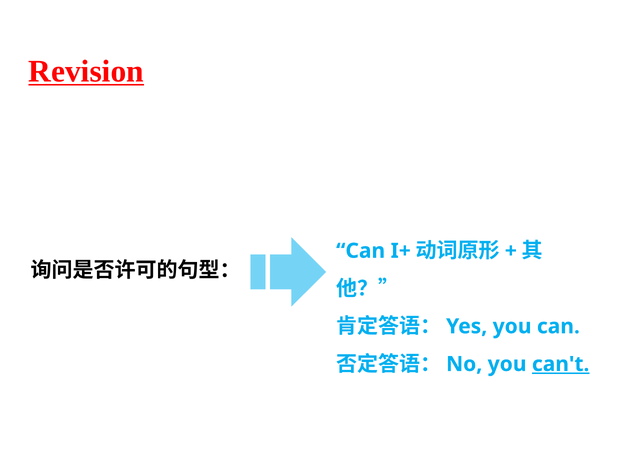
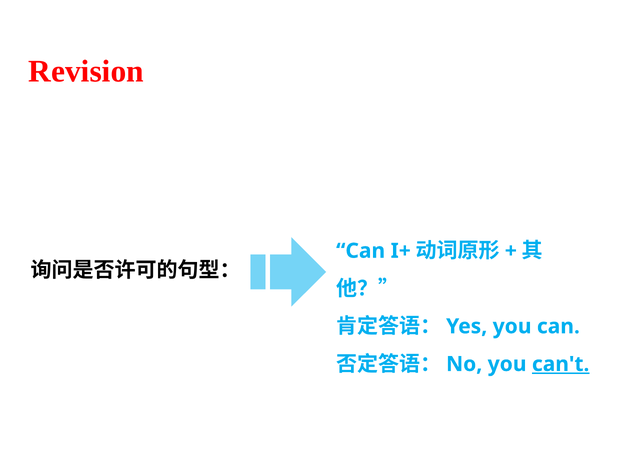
Revision underline: present -> none (86, 71)
